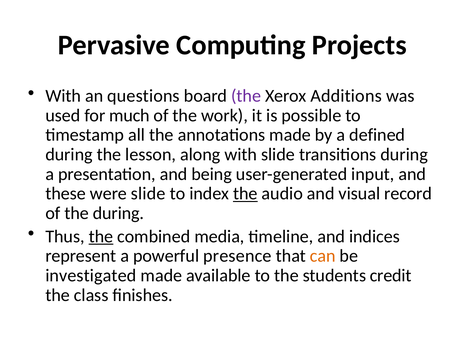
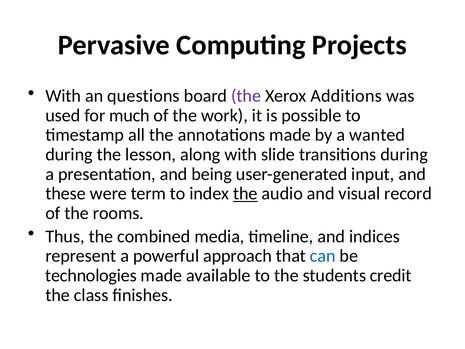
defined: defined -> wanted (377, 135)
were slide: slide -> term (148, 193)
the during: during -> rooms (118, 213)
the underline: present -> none (101, 236)
presence: presence -> approach (238, 256)
can colour: orange -> blue (323, 256)
investigated: investigated -> technologies (91, 275)
